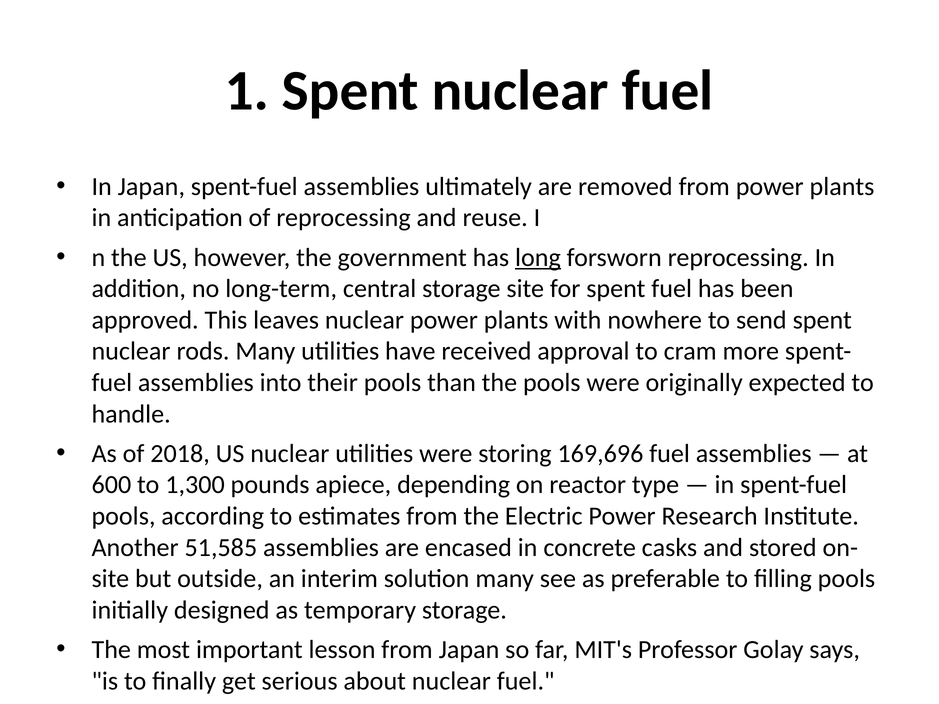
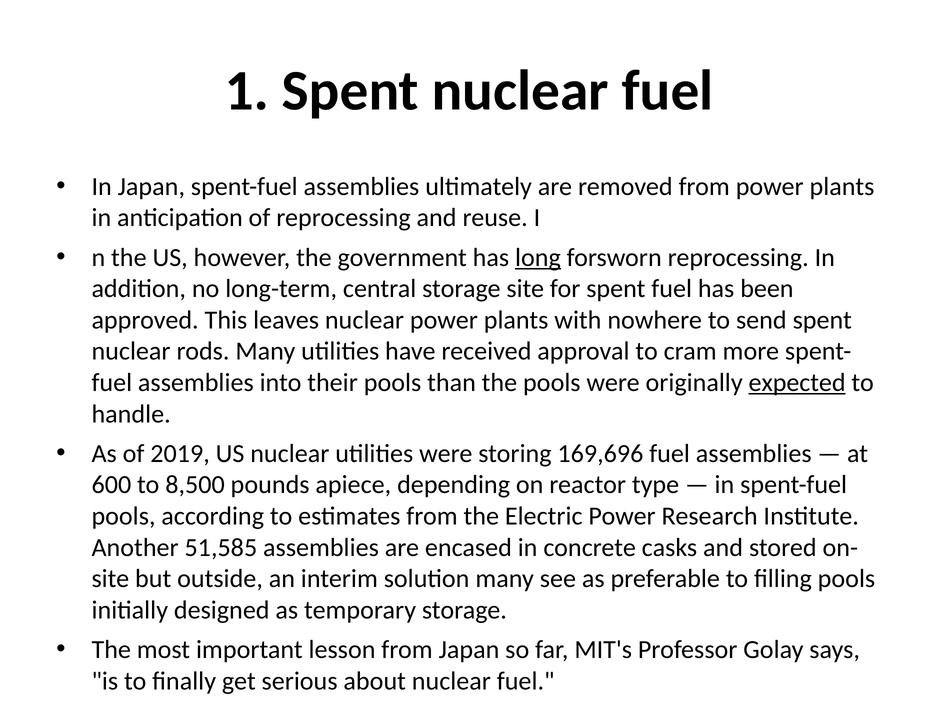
expected underline: none -> present (797, 383)
2018: 2018 -> 2019 (180, 454)
1,300: 1,300 -> 8,500 (195, 485)
